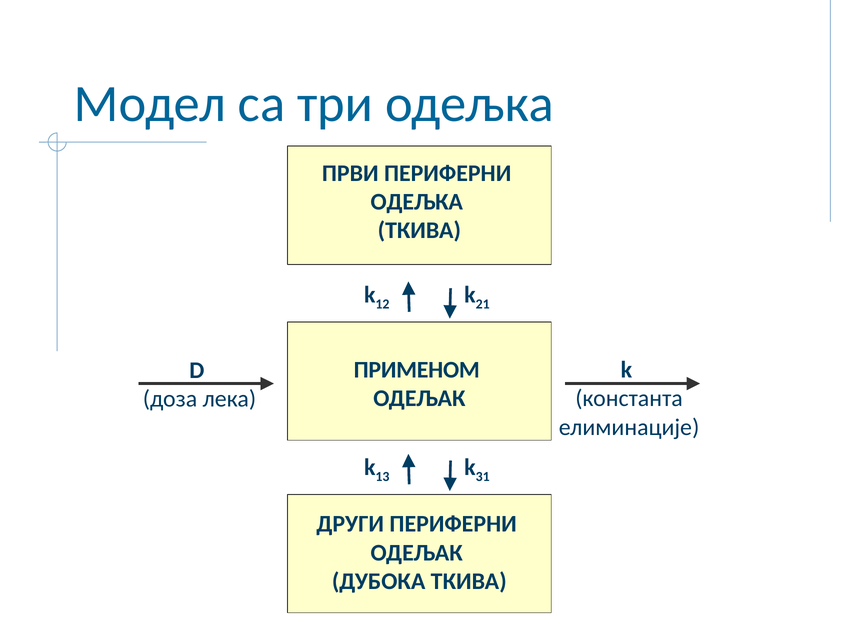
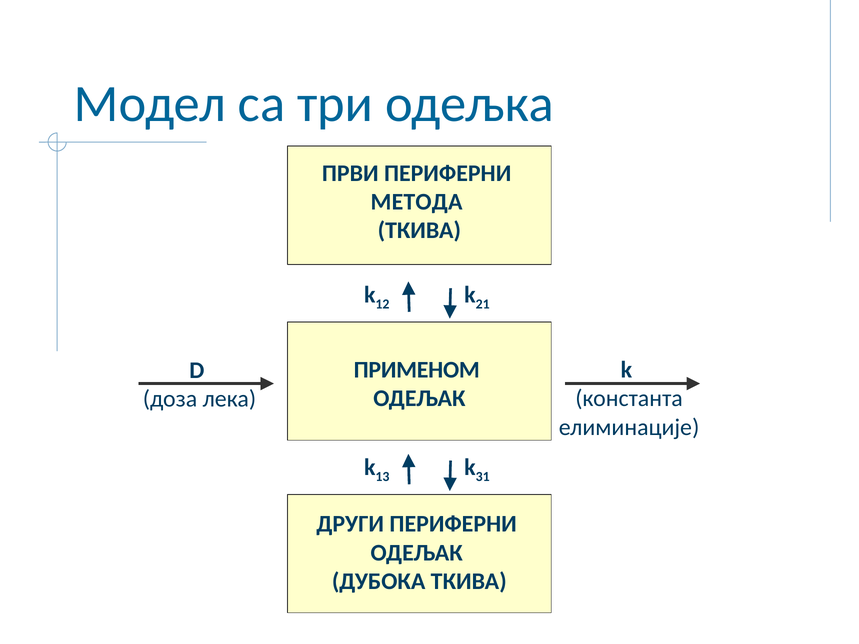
ОДЕЉКА: ОДЕЉКА -> МЕТОДА (417, 202)
